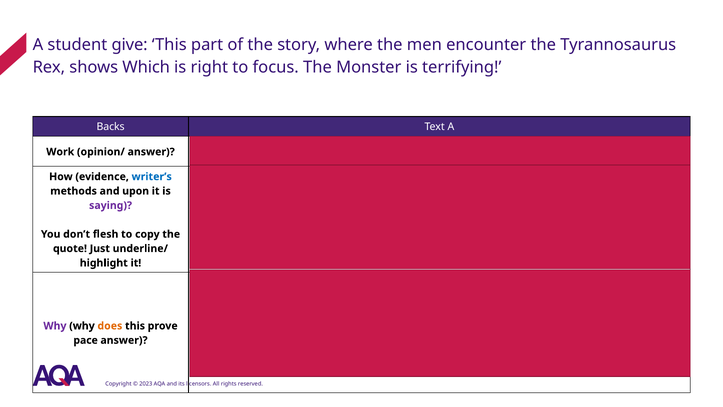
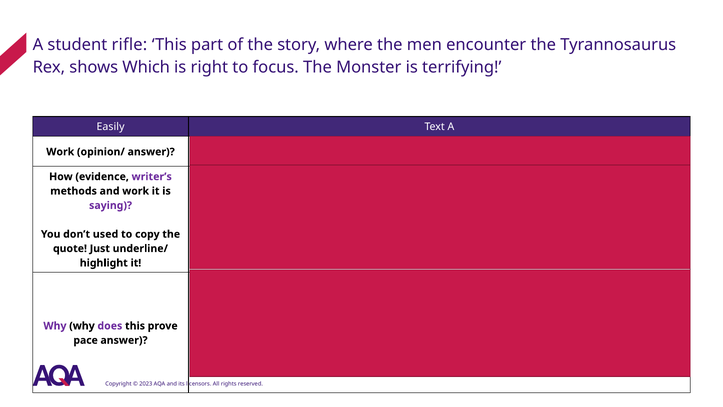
student give: give -> rifle (129, 45)
Backs: Backs -> Easily (111, 127)
writer’s colour: blue -> purple (152, 177)
and upon: upon -> work (136, 191)
flesh: flesh -> used (106, 234)
does colour: orange -> purple (110, 326)
